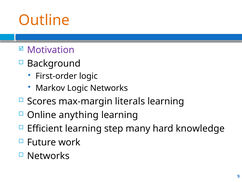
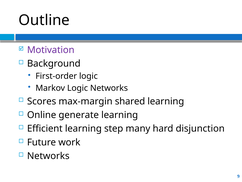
Outline colour: orange -> black (44, 20)
literals: literals -> shared (130, 101)
anything: anything -> generate (79, 115)
knowledge: knowledge -> disjunction (200, 128)
